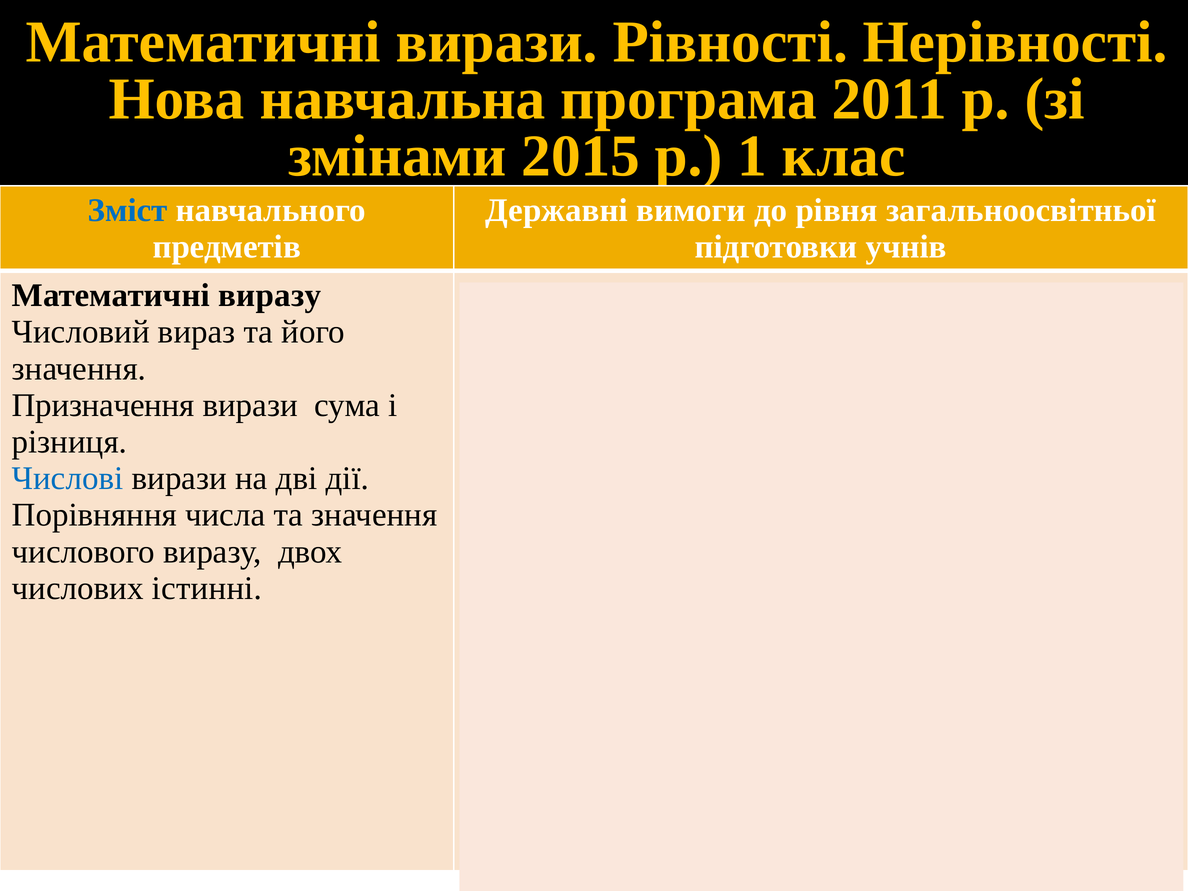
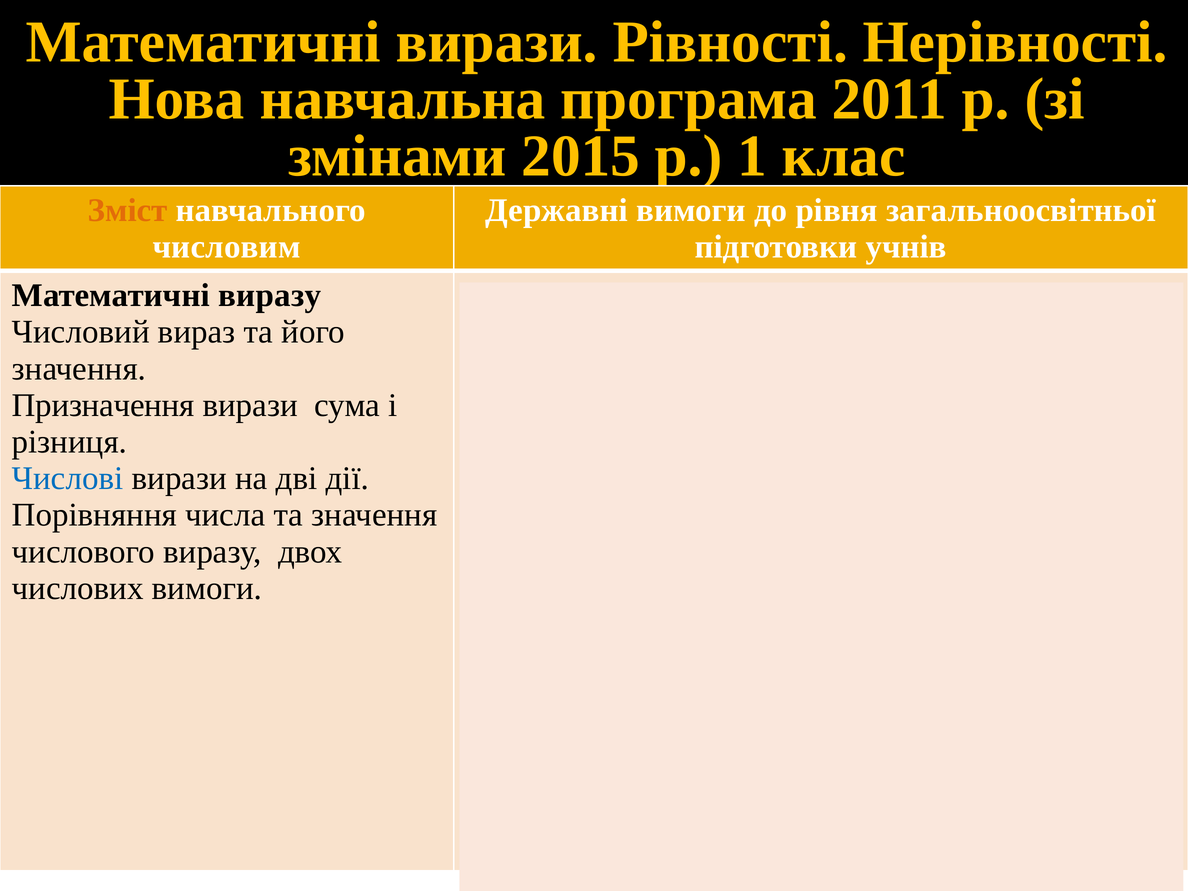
Зміст colour: blue -> orange (128, 210)
предметів: предметів -> числовим (227, 247)
числових істинні: істинні -> вимоги (207, 588)
